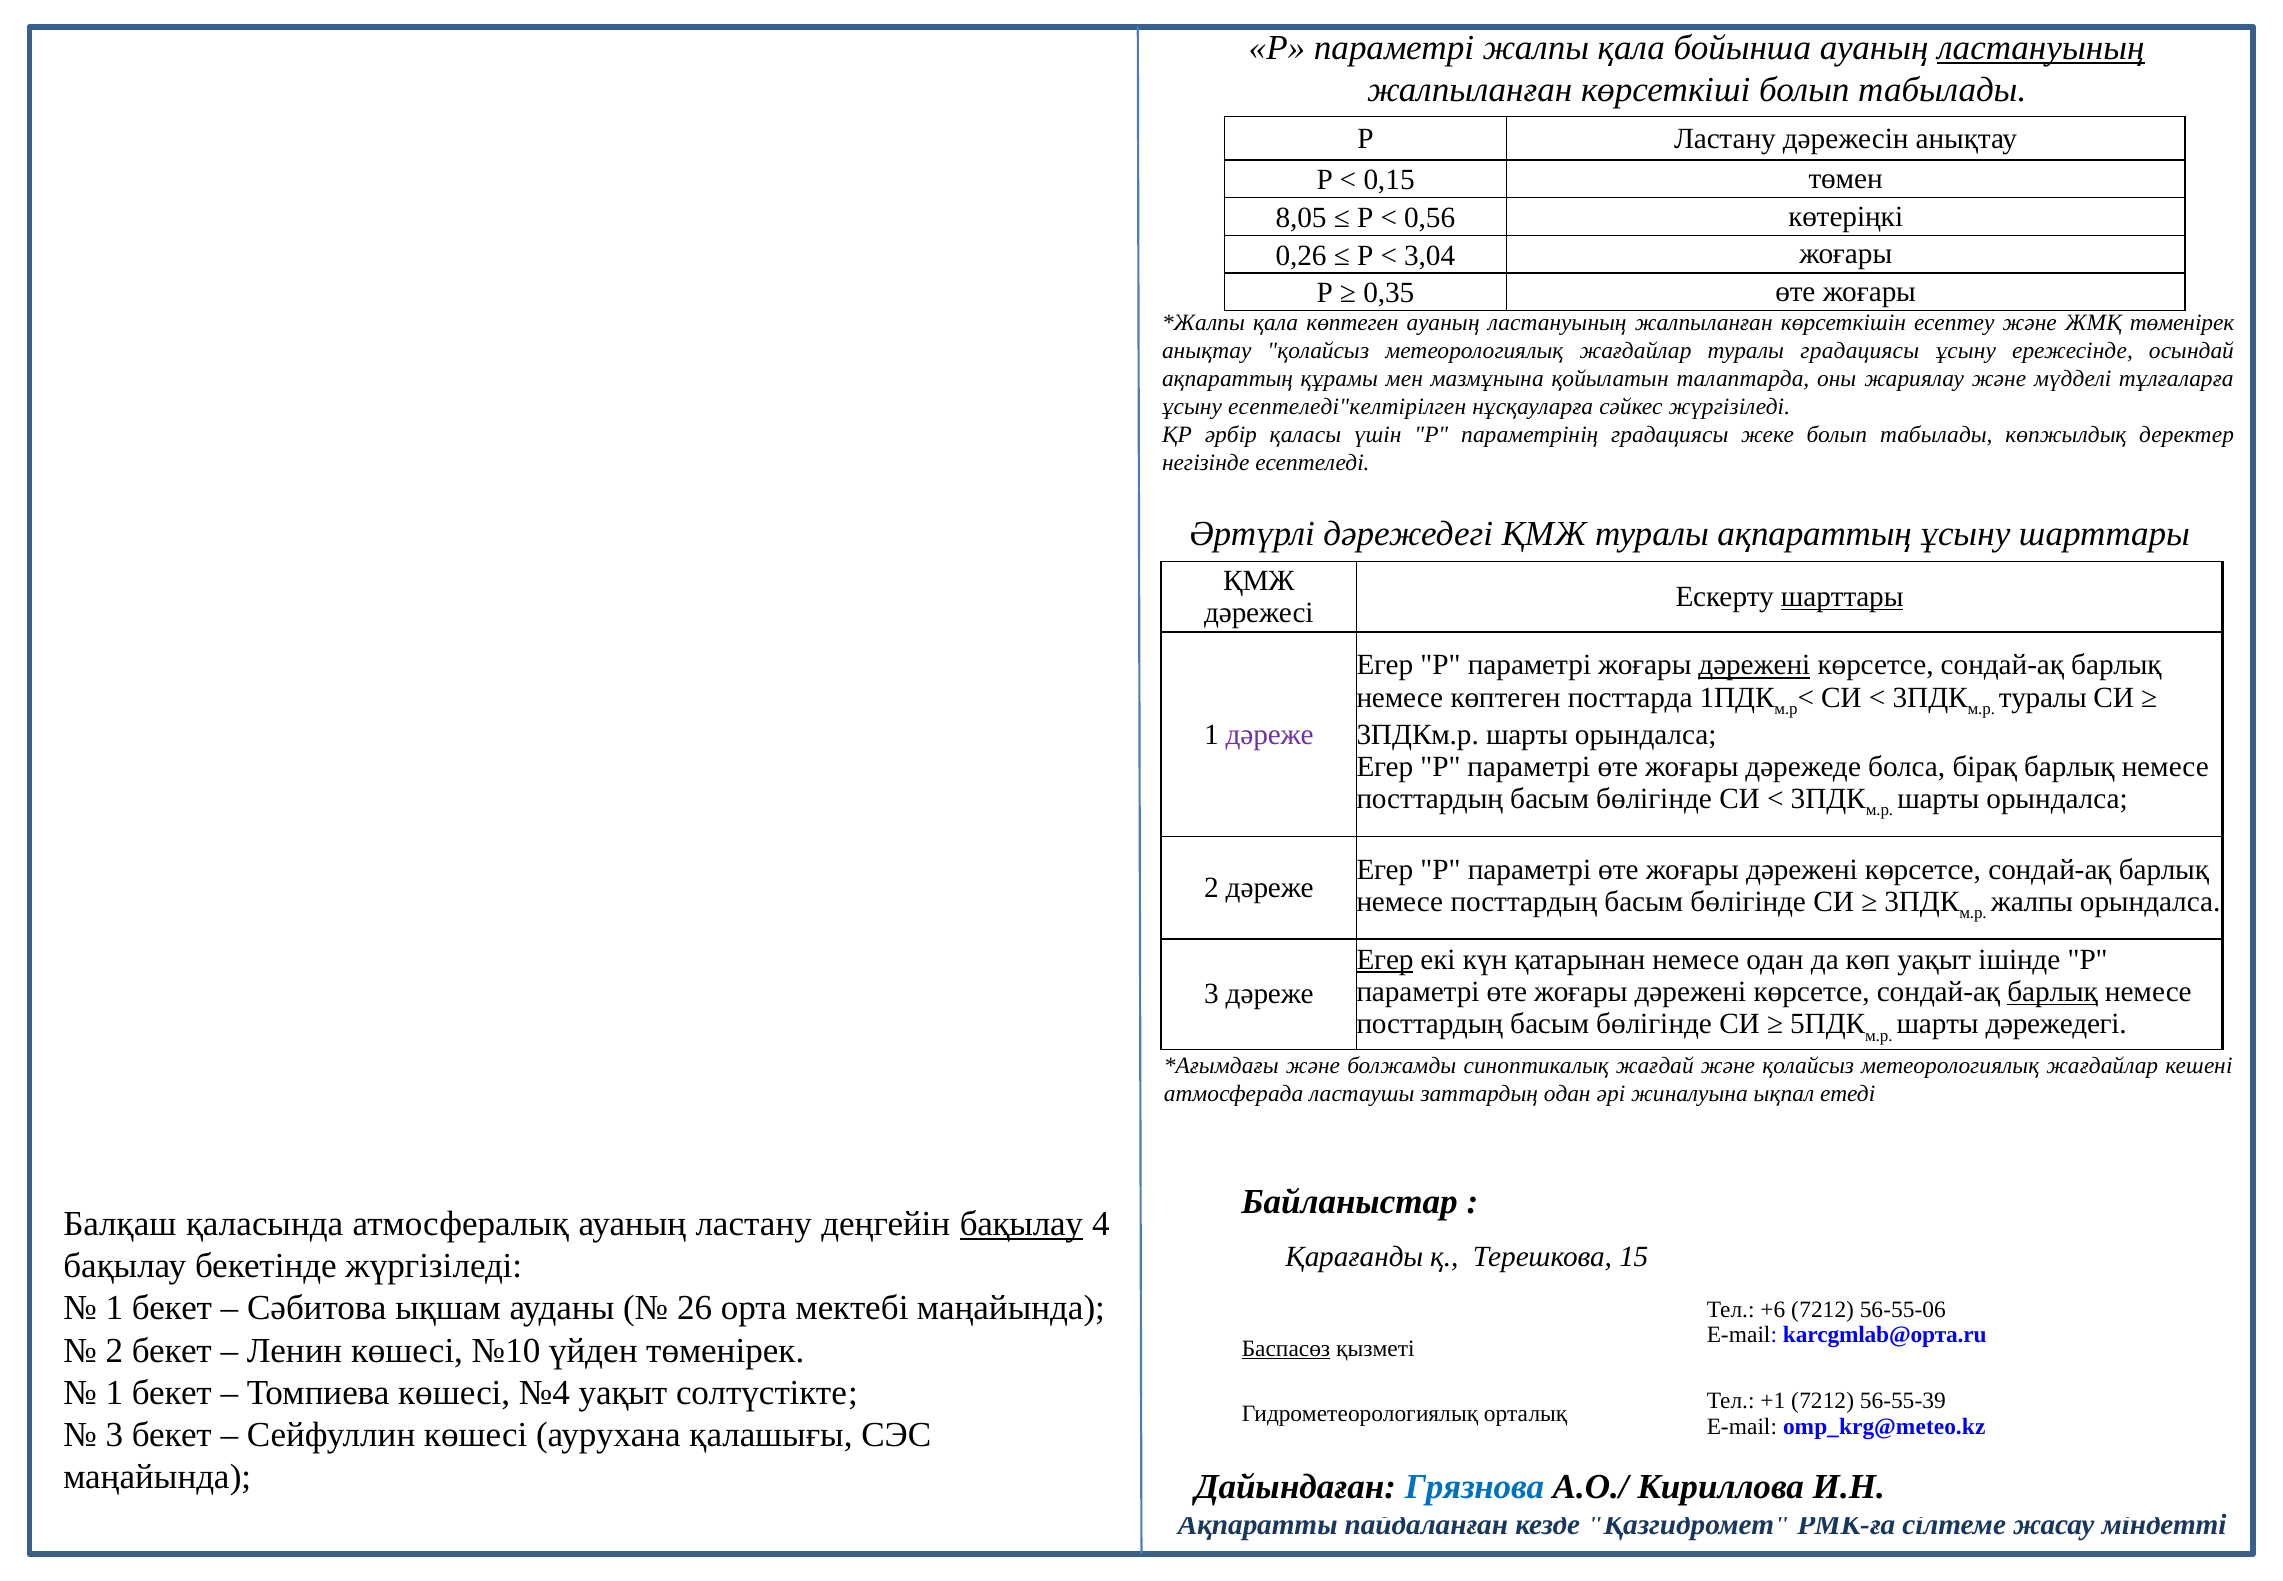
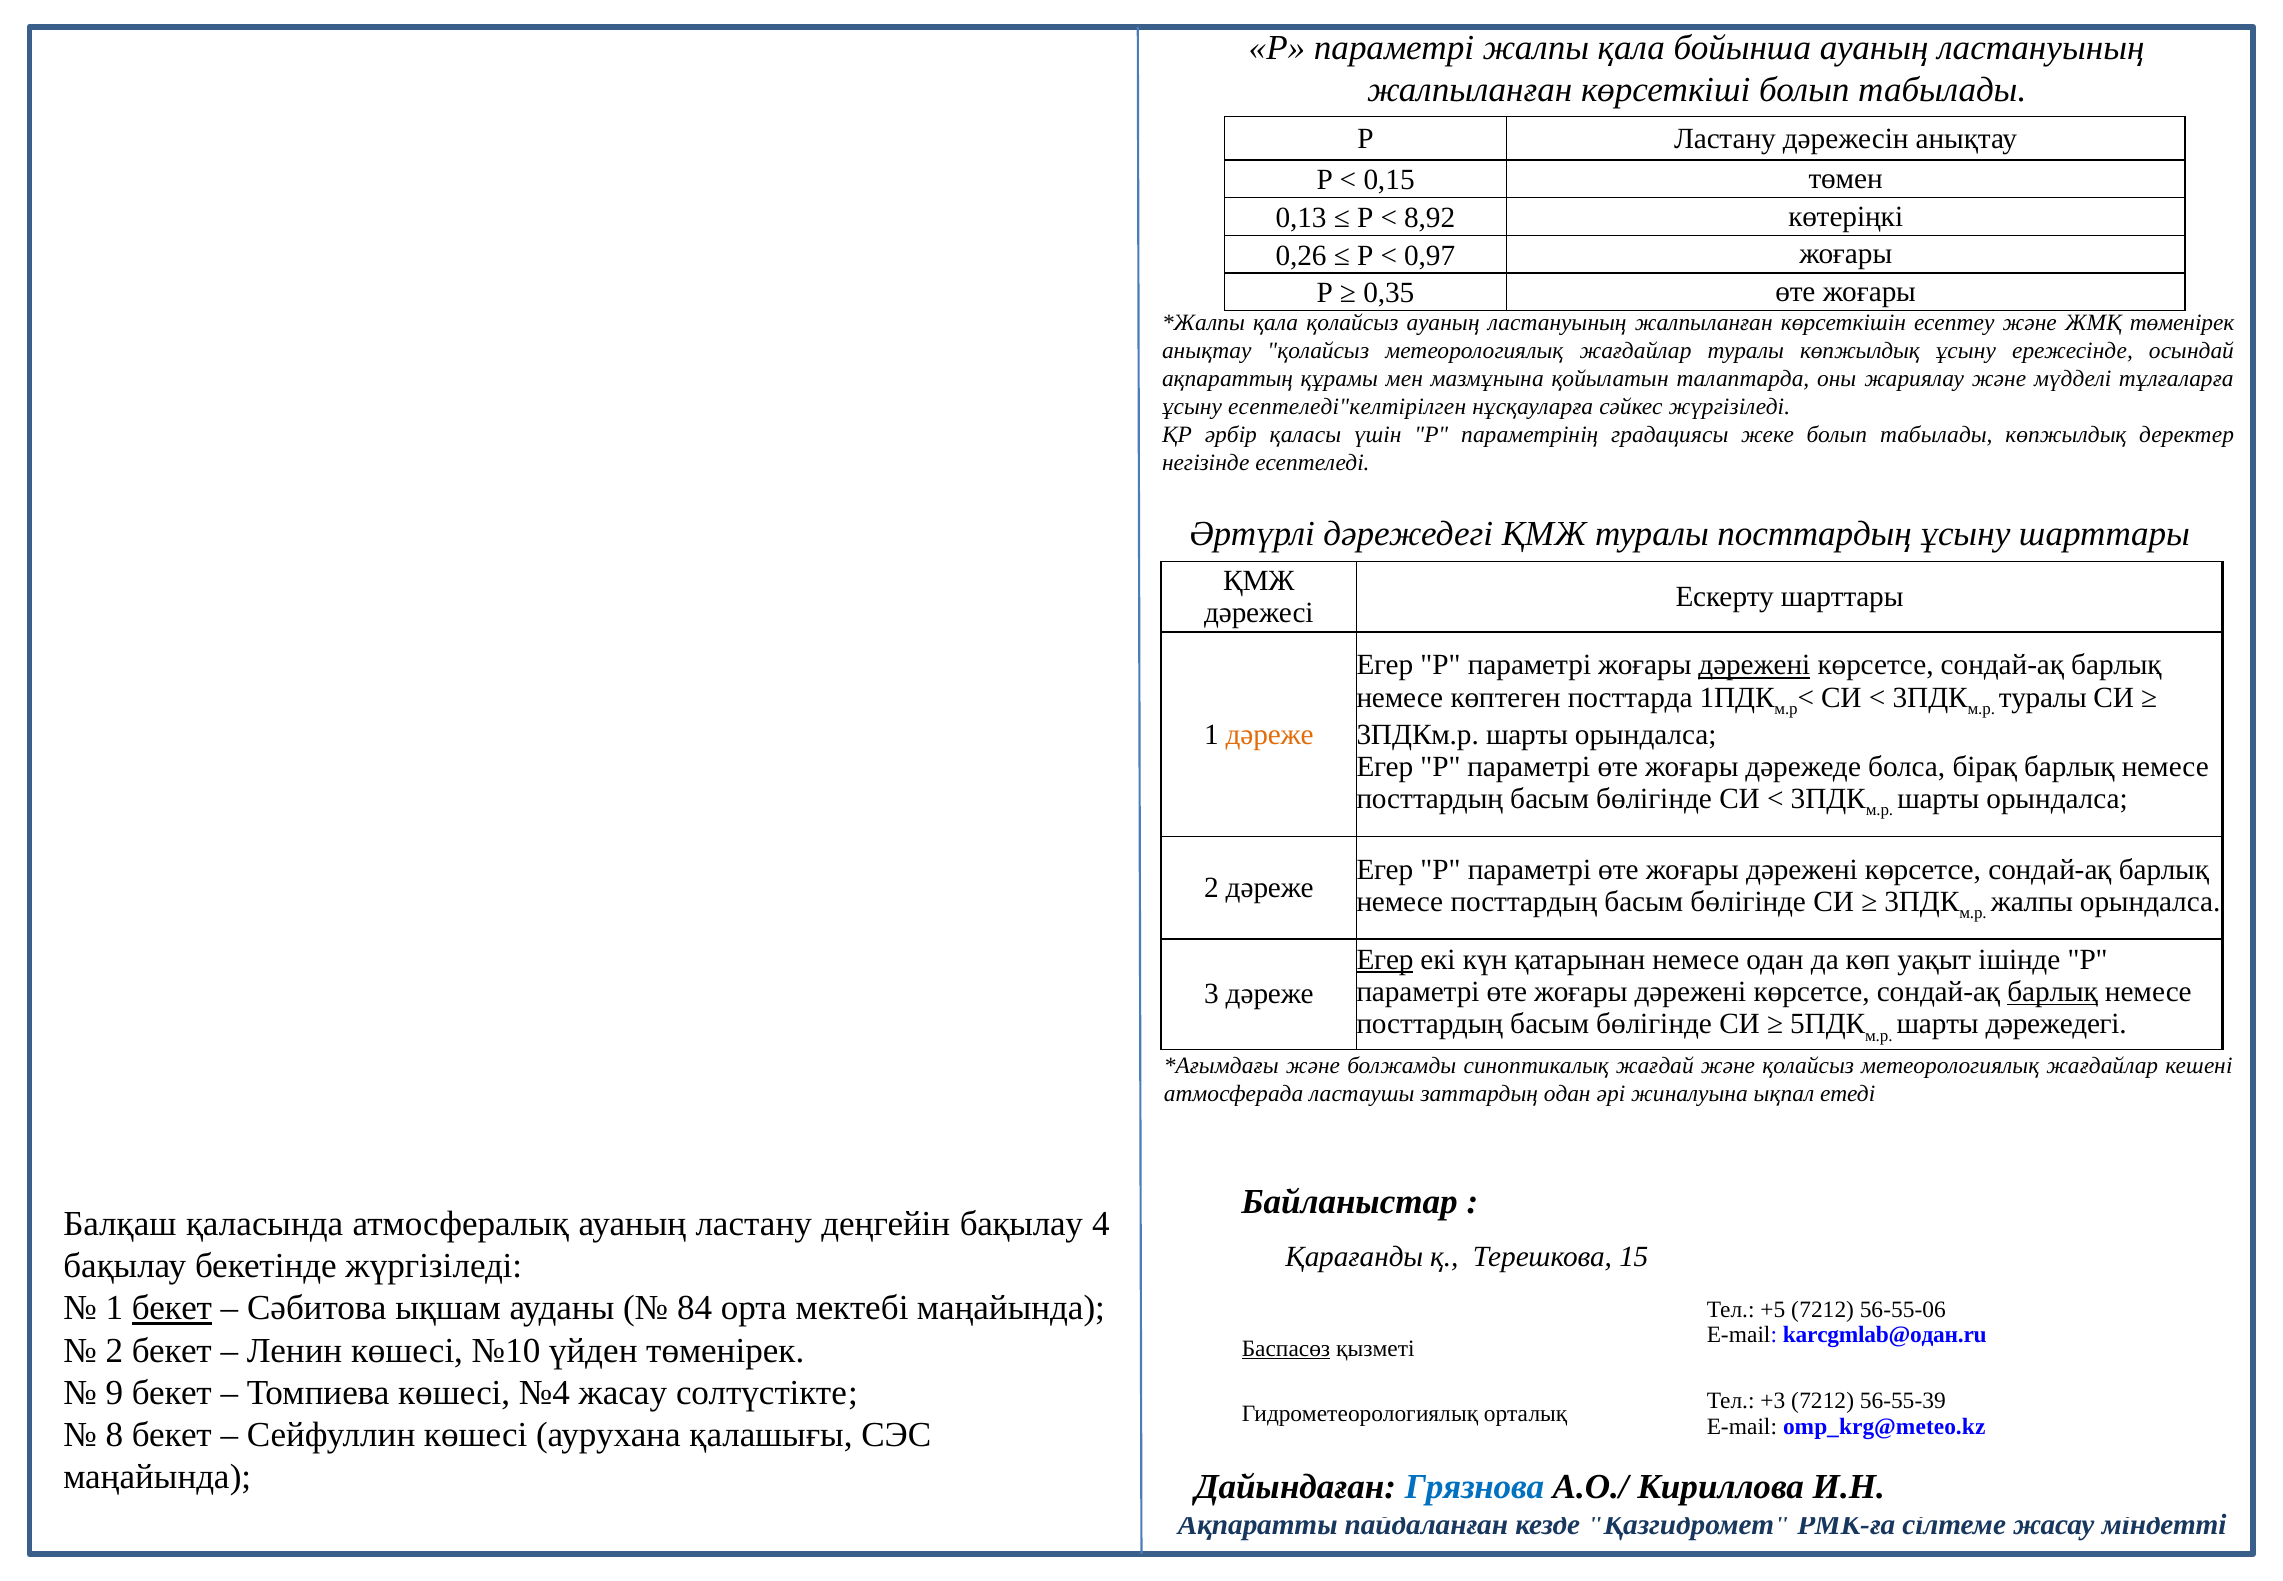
ластануының underline: present -> none (2041, 48)
8,05: 8,05 -> 0,13 (1301, 218)
0,56: 0,56 -> 8,92 (1430, 218)
3,04: 3,04 -> 0,97 (1430, 255)
қала көптеген: көптеген -> қолайсыз (1352, 323)
туралы градациясы: градациясы -> көпжылдық (1860, 351)
туралы ақпараттың: ақпараттың -> посттардың (1815, 533)
шарттары underline: present -> none (1842, 597)
дәреже colour: purple -> orange (1270, 734)
бақылау underline: present -> none (1021, 1224)
бекет underline: none -> present (172, 1308)
26: 26 -> 84 (695, 1308)
+6: +6 -> +5 (1773, 1309)
karcgmlab@орта.ru: karcgmlab@орта.ru -> karcgmlab@одан.ru (1885, 1335)
1: 1 -> 9 (114, 1392)
№4 уақыт: уақыт -> жасау (623, 1392)
+1: +1 -> +3 (1773, 1400)
3: 3 -> 8 (114, 1434)
